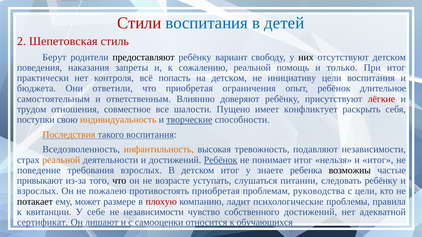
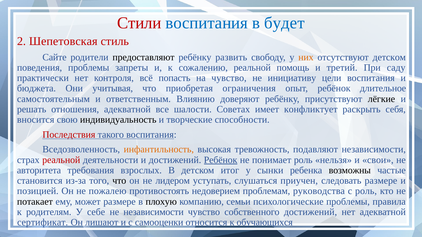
детей: детей -> будет (284, 23)
Берут: Берут -> Сайте (55, 57)
вариант: вариант -> развить (231, 57)
них colour: black -> orange (306, 57)
поведения наказания: наказания -> проблемы (89, 68)
только: только -> третий (342, 68)
При итог: итог -> саду (396, 68)
на детском: детском -> чувство (229, 78)
ответили: ответили -> учитывая (113, 89)
лёгкие colour: red -> black (381, 99)
трудом: трудом -> решать (32, 110)
отношения совместное: совместное -> адекватной (127, 110)
Пущено: Пущено -> Советах (233, 110)
поступки: поступки -> вносится (36, 120)
индивидуальность colour: orange -> black (118, 120)
творческие underline: present -> none (189, 120)
Последствия colour: orange -> red (69, 135)
реальной colour: orange -> red (61, 160)
понимает итог: итог -> роль (303, 160)
и итог: итог -> свои (378, 160)
поведение: поведение -> авторитета (39, 171)
знаете: знаете -> сынки (270, 171)
привыкают: привыкают -> становится (40, 181)
возрасте: возрасте -> лидером (173, 181)
питании: питании -> приучен (299, 181)
следовать ребёнку: ребёнку -> размере (381, 181)
взрослых: взрослых -> позицией (38, 191)
противостоять приобретая: приобретая -> недоверием (216, 191)
с цели: цели -> роль (366, 191)
плохую colour: red -> black (161, 202)
ладит: ладит -> семьи (238, 202)
квитанции: квитанции -> родителям (49, 212)
